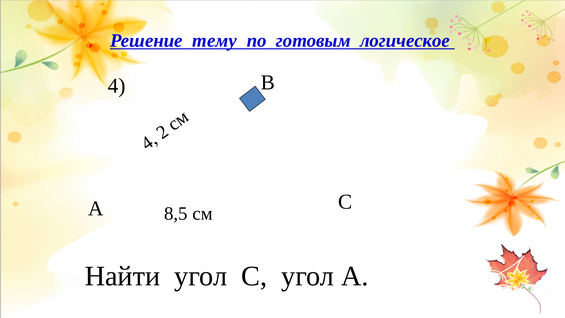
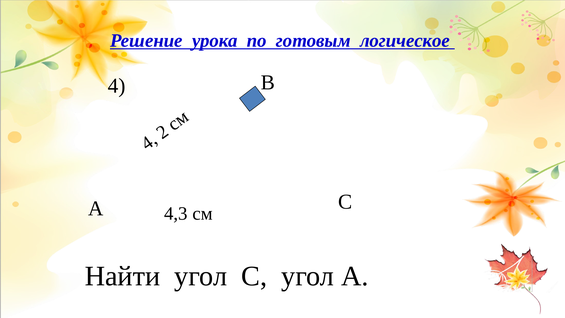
тему: тему -> урока (215, 41)
8,5: 8,5 -> 4,3 (176, 213)
